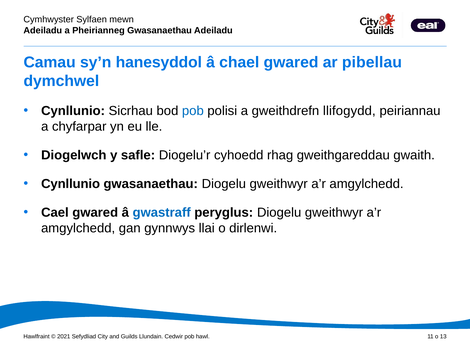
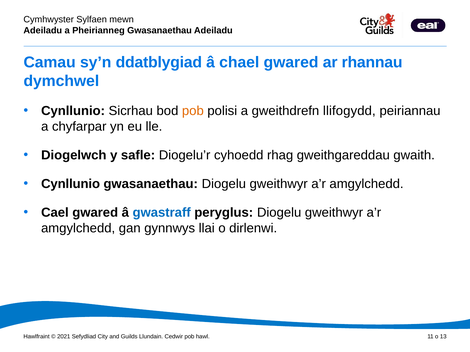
hanesyddol: hanesyddol -> ddatblygiad (159, 62)
pibellau: pibellau -> rhannau (372, 62)
pob colour: blue -> orange (193, 111)
